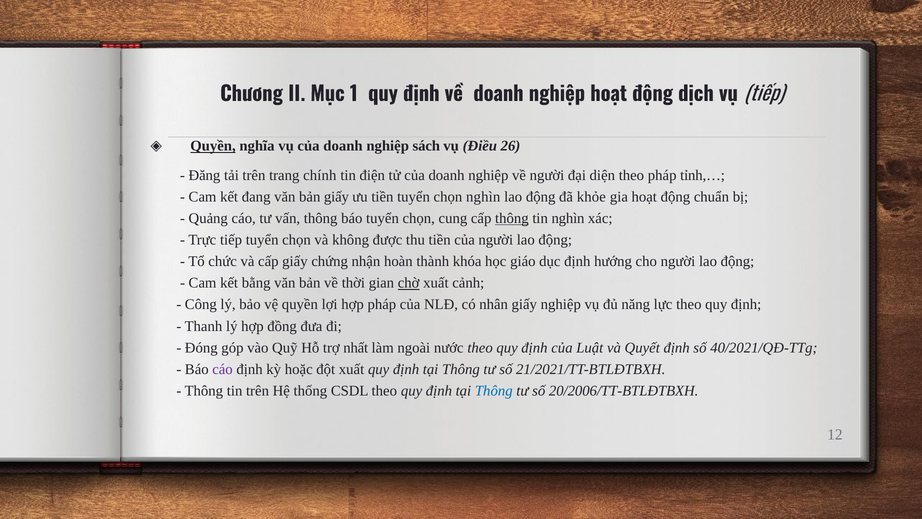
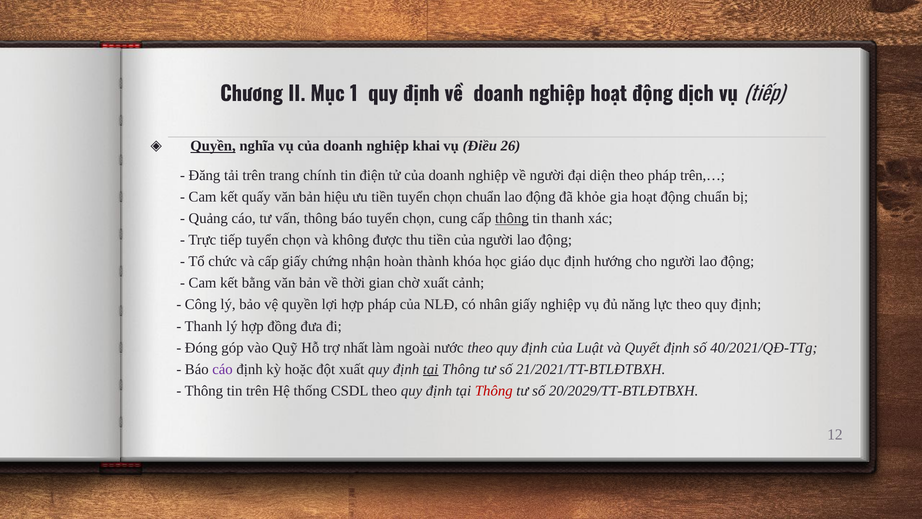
sách: sách -> khai (426, 146)
tỉnh,…: tỉnh,… -> trên,… (703, 175)
đang: đang -> quấy (256, 197)
bản giấy: giấy -> hiệu (336, 197)
chọn nghìn: nghìn -> chuẩn (483, 197)
tin nghìn: nghìn -> thanh (568, 218)
chờ underline: present -> none (409, 283)
tại underline: none -> present (431, 369)
Thông colour: blue -> red (494, 391)
20/2006/TT-BTLĐTBXH: 20/2006/TT-BTLĐTBXH -> 20/2029/TT-BTLĐTBXH (624, 391)
